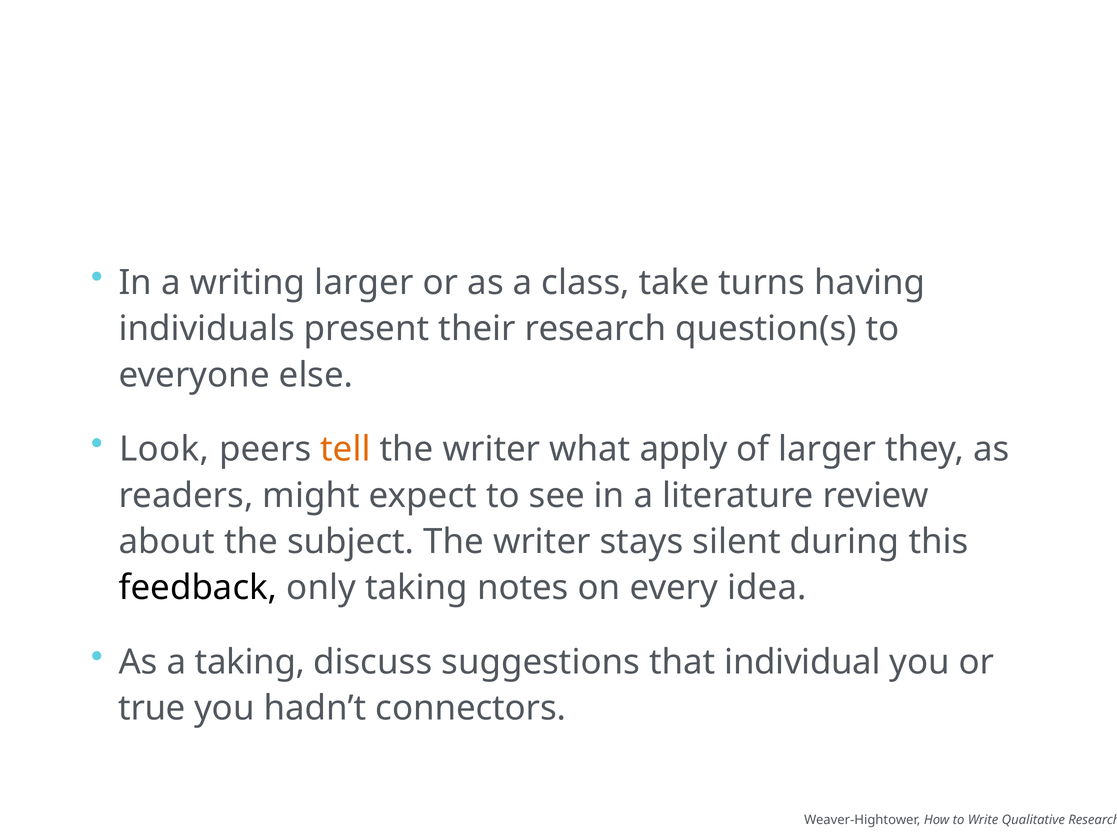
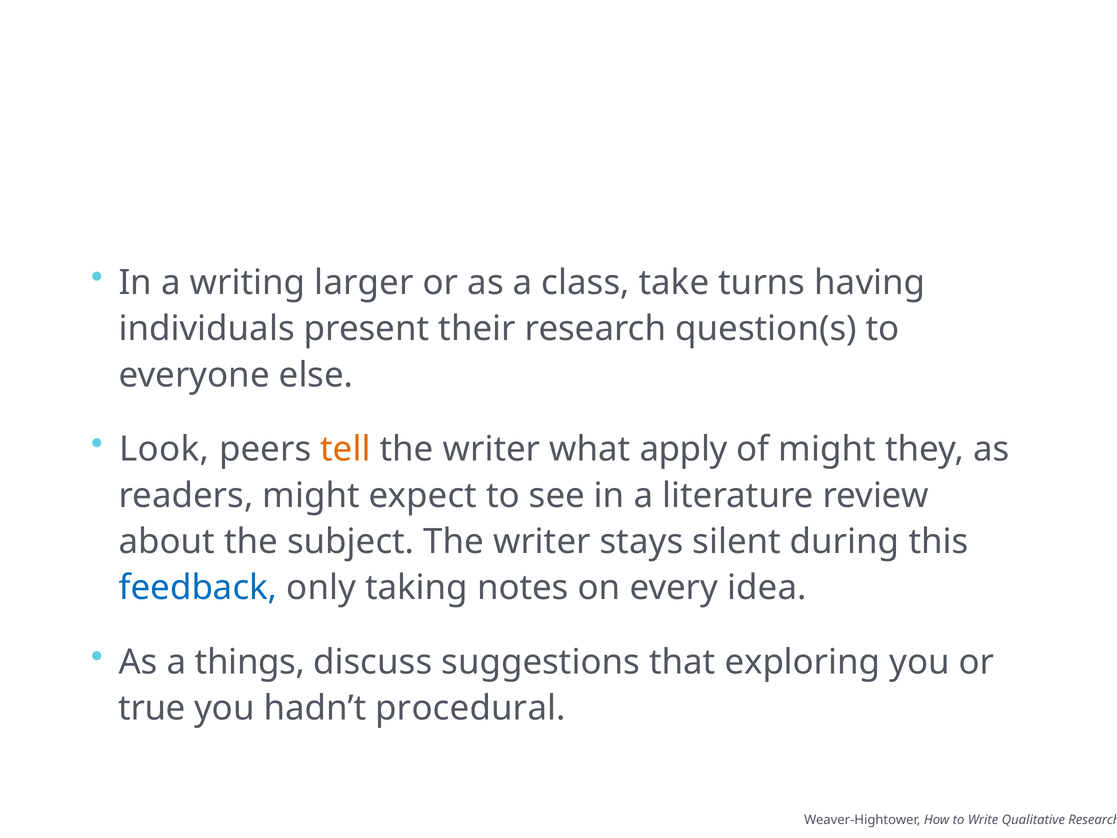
of larger: larger -> might (827, 449)
feedback colour: black -> blue (198, 588)
a taking: taking -> things (250, 662)
individual: individual -> exploring (802, 662)
connectors: connectors -> procedural (471, 708)
